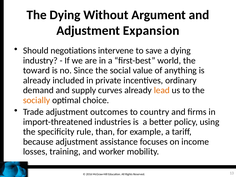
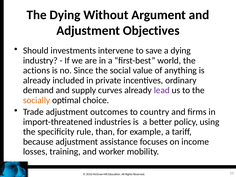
Expansion: Expansion -> Objectives (151, 31)
negotiations: negotiations -> investments (73, 51)
toward: toward -> actions (36, 70)
lead colour: orange -> purple (162, 90)
